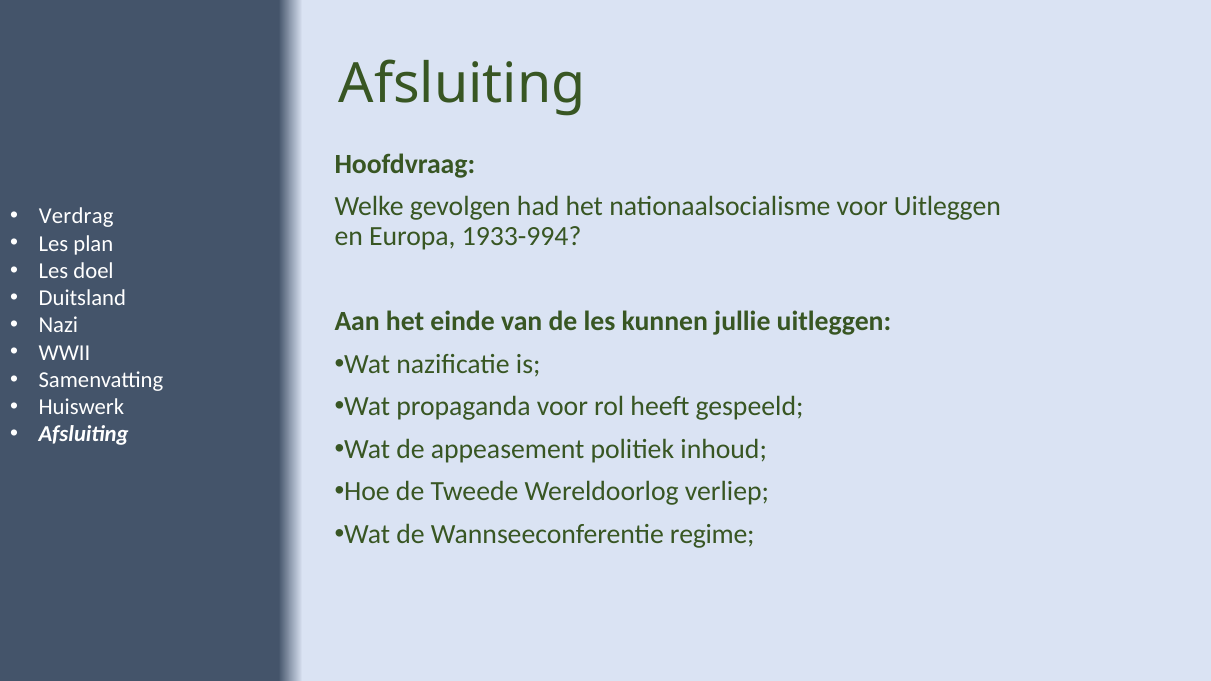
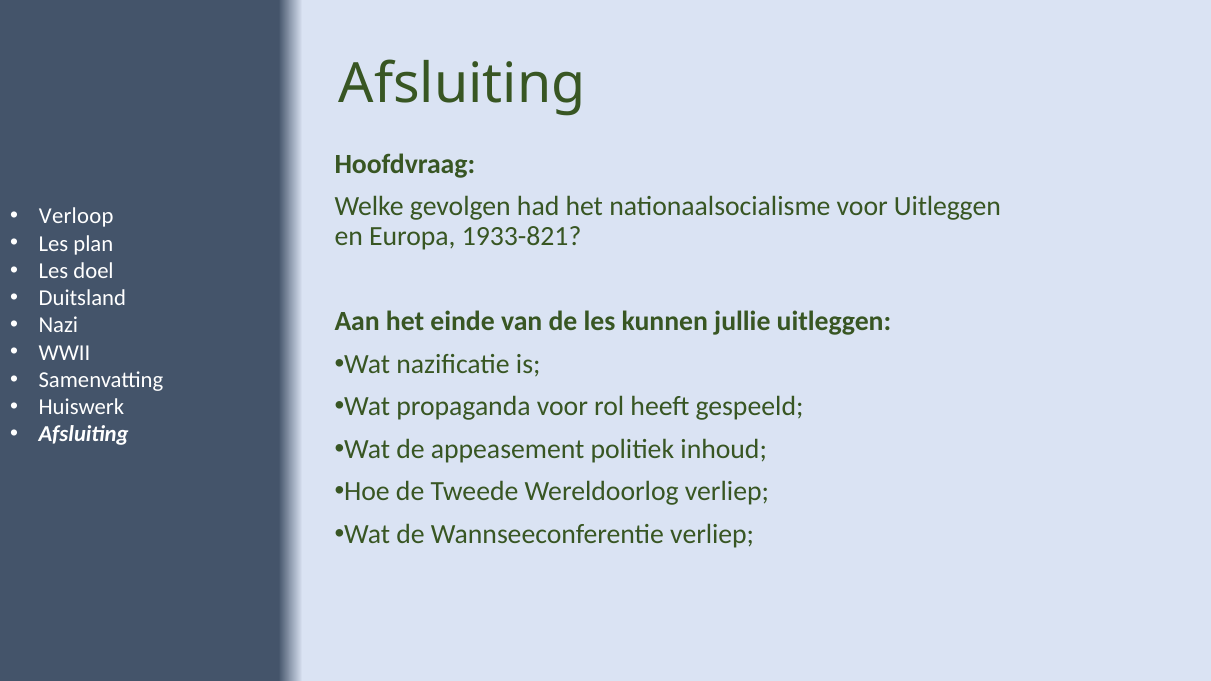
Verdrag: Verdrag -> Verloop (76, 216)
1933-994: 1933-994 -> 1933-821 (522, 237)
Wannseeconferentie regime: regime -> verliep (712, 534)
